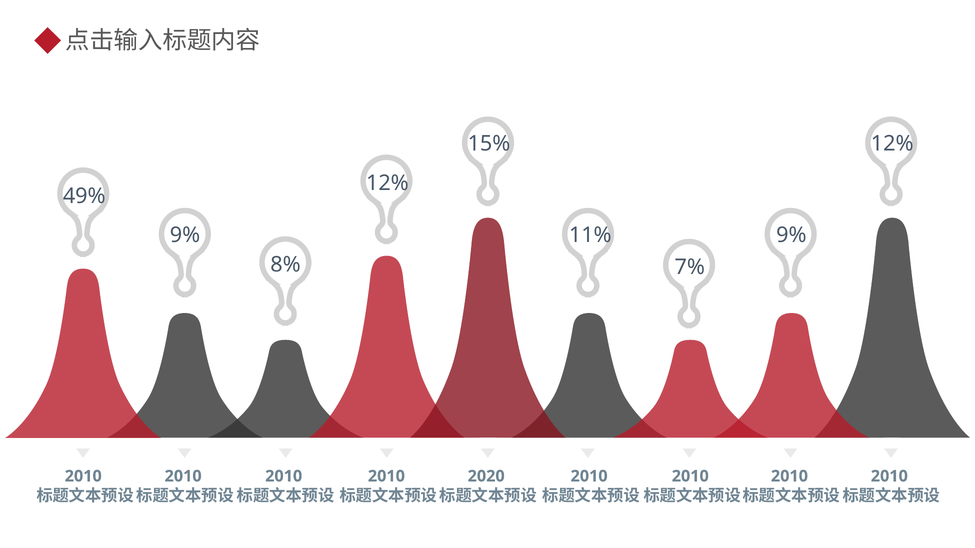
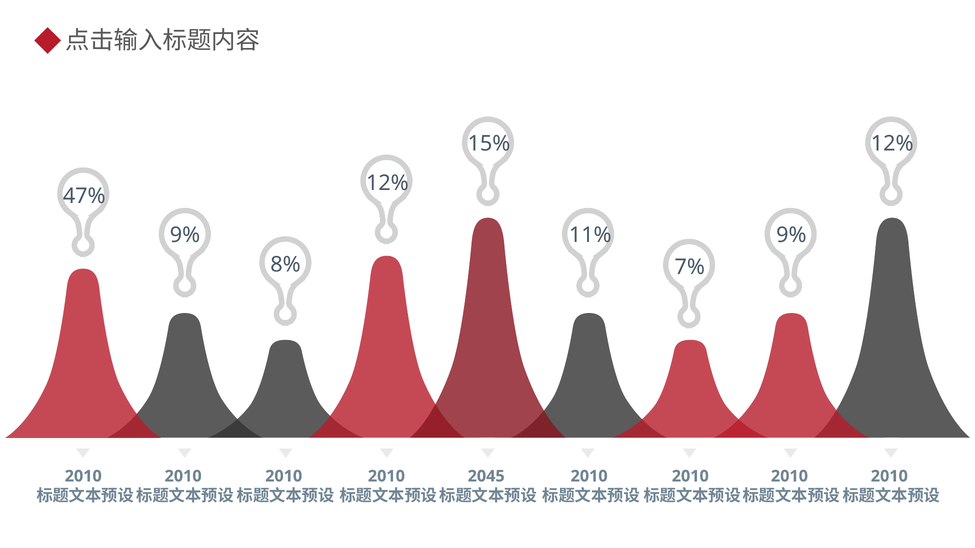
49%: 49% -> 47% (84, 196)
2020: 2020 -> 2045 (486, 477)
